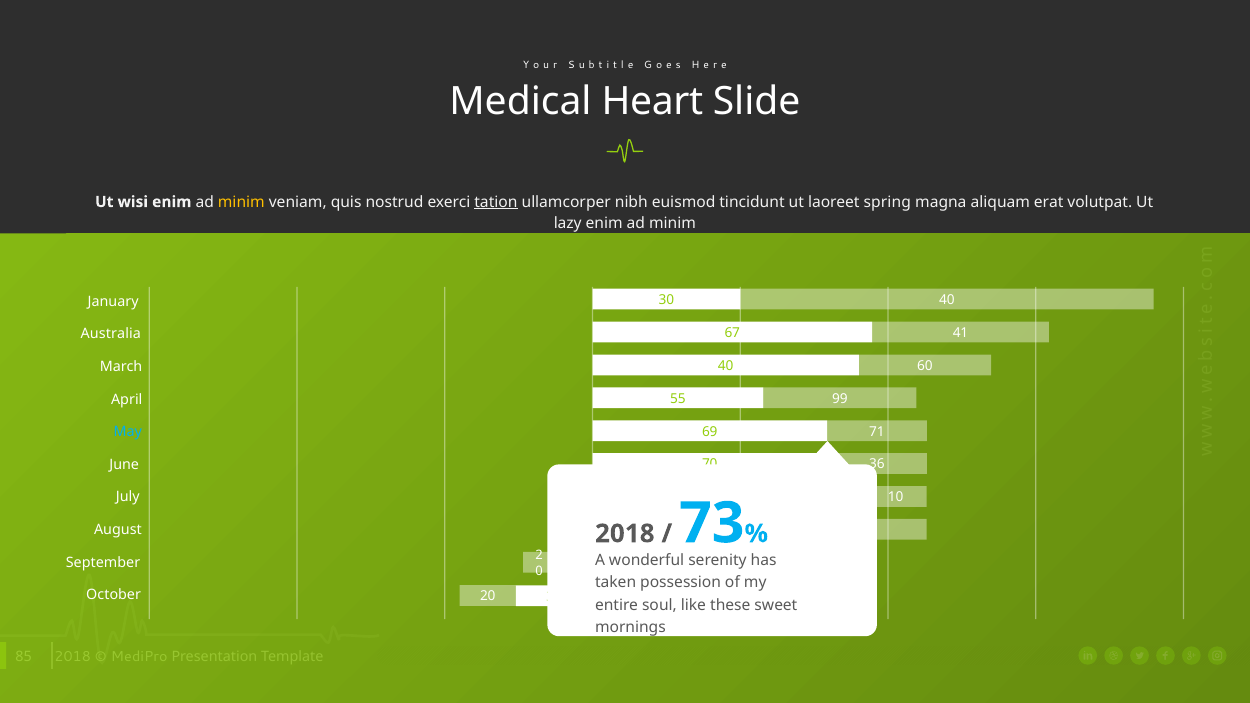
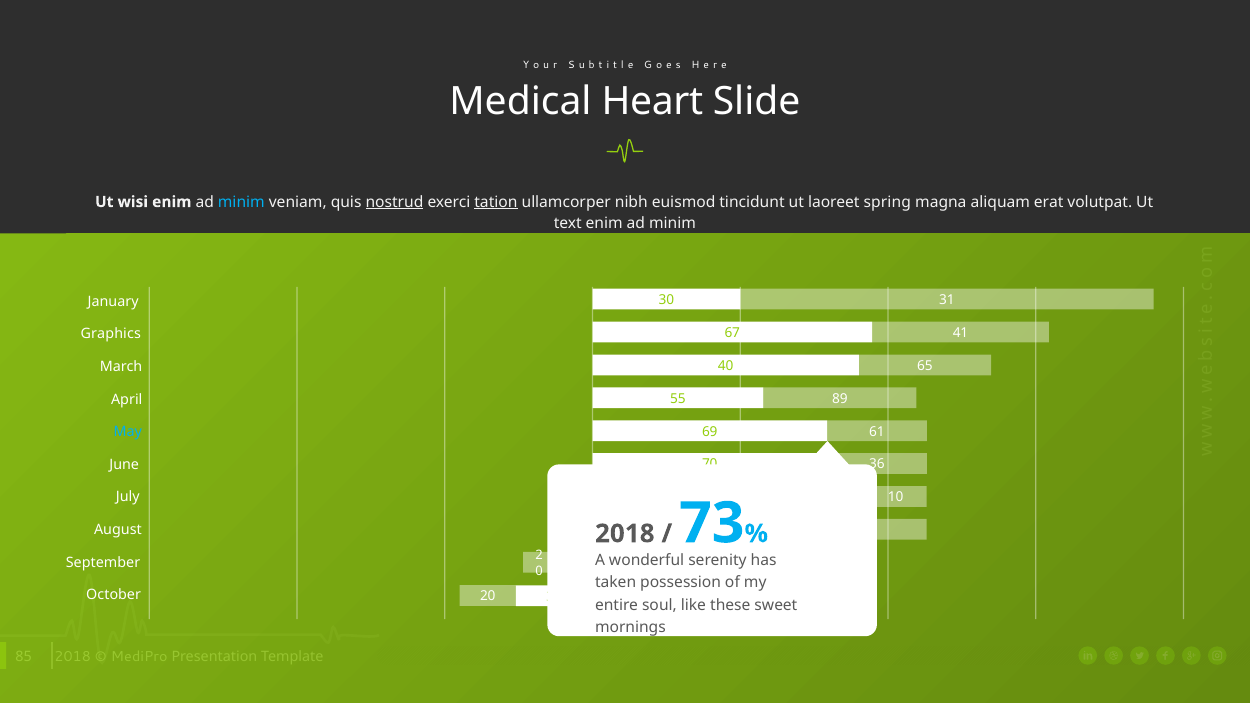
minim colour: yellow -> light blue (241, 202)
nostrud underline: none -> present (394, 202)
lazy: lazy -> text (568, 223)
30 40: 40 -> 31 (947, 300)
Australia: Australia -> Graphics (111, 334)
60: 60 -> 65 (925, 366)
99: 99 -> 89 (840, 399)
71: 71 -> 61 (877, 432)
